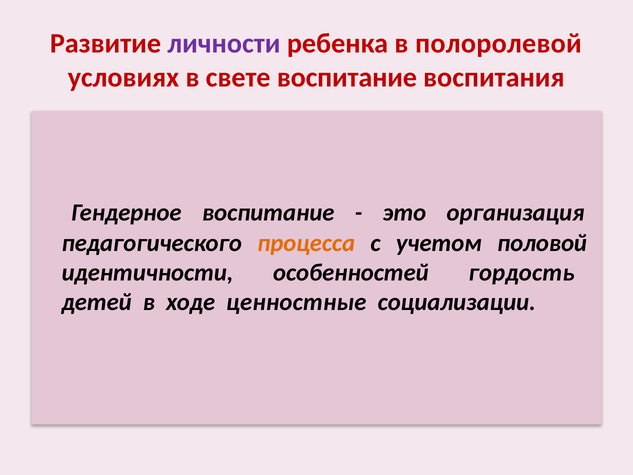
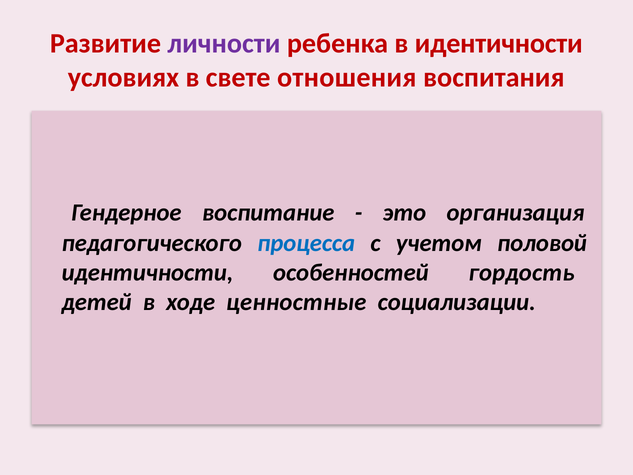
в полоролевой: полоролевой -> идентичности (499, 44)
свете воспитание: воспитание -> отношения (347, 77)
процесса colour: orange -> blue (306, 243)
